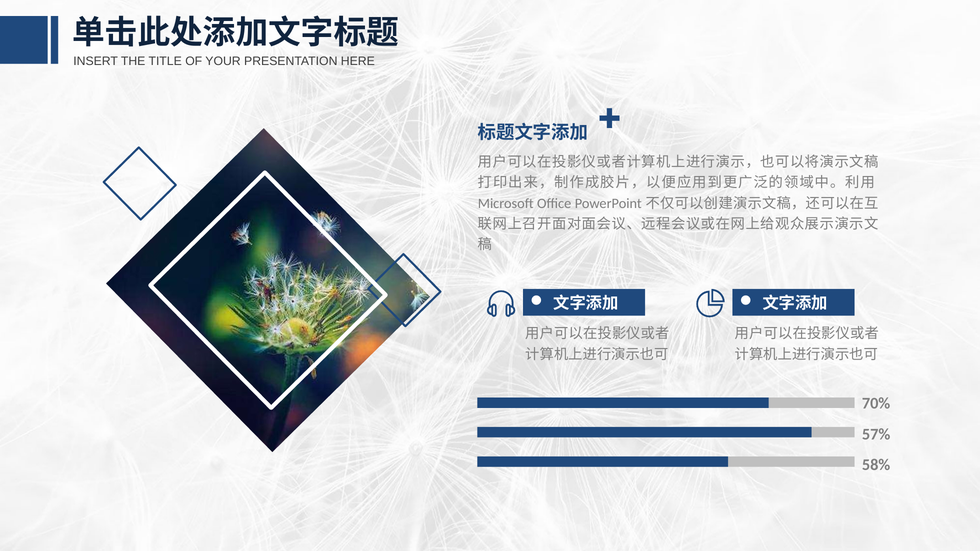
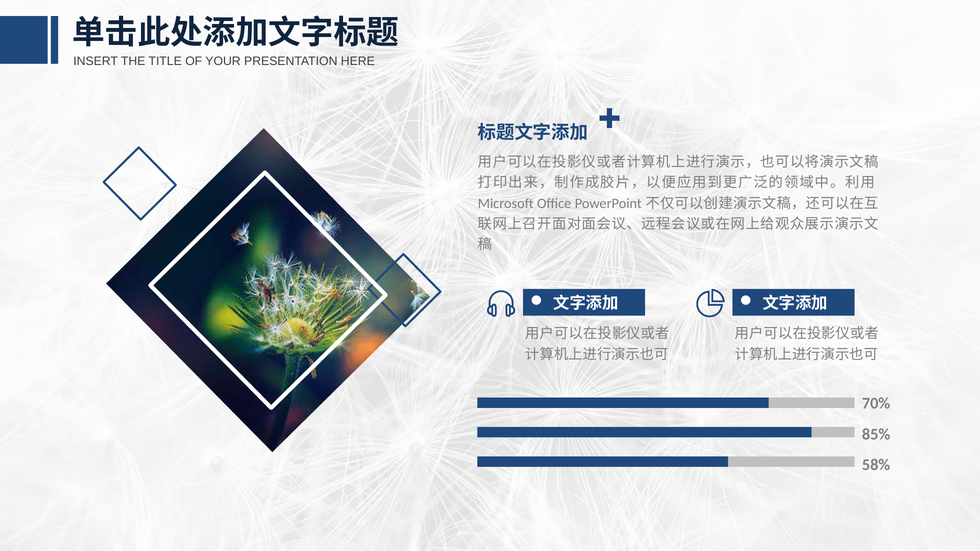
57%: 57% -> 85% (876, 434)
